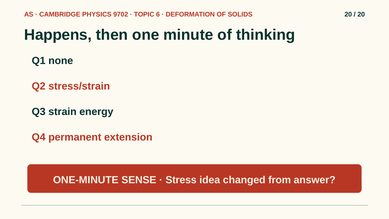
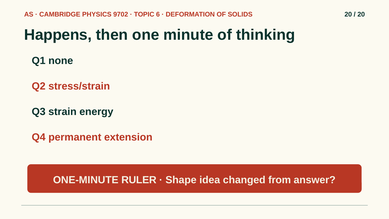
SENSE: SENSE -> RULER (139, 180)
Stress: Stress -> Shape (181, 180)
